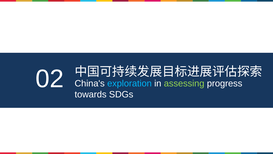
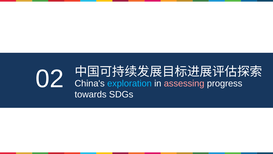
assessing colour: light green -> pink (184, 83)
